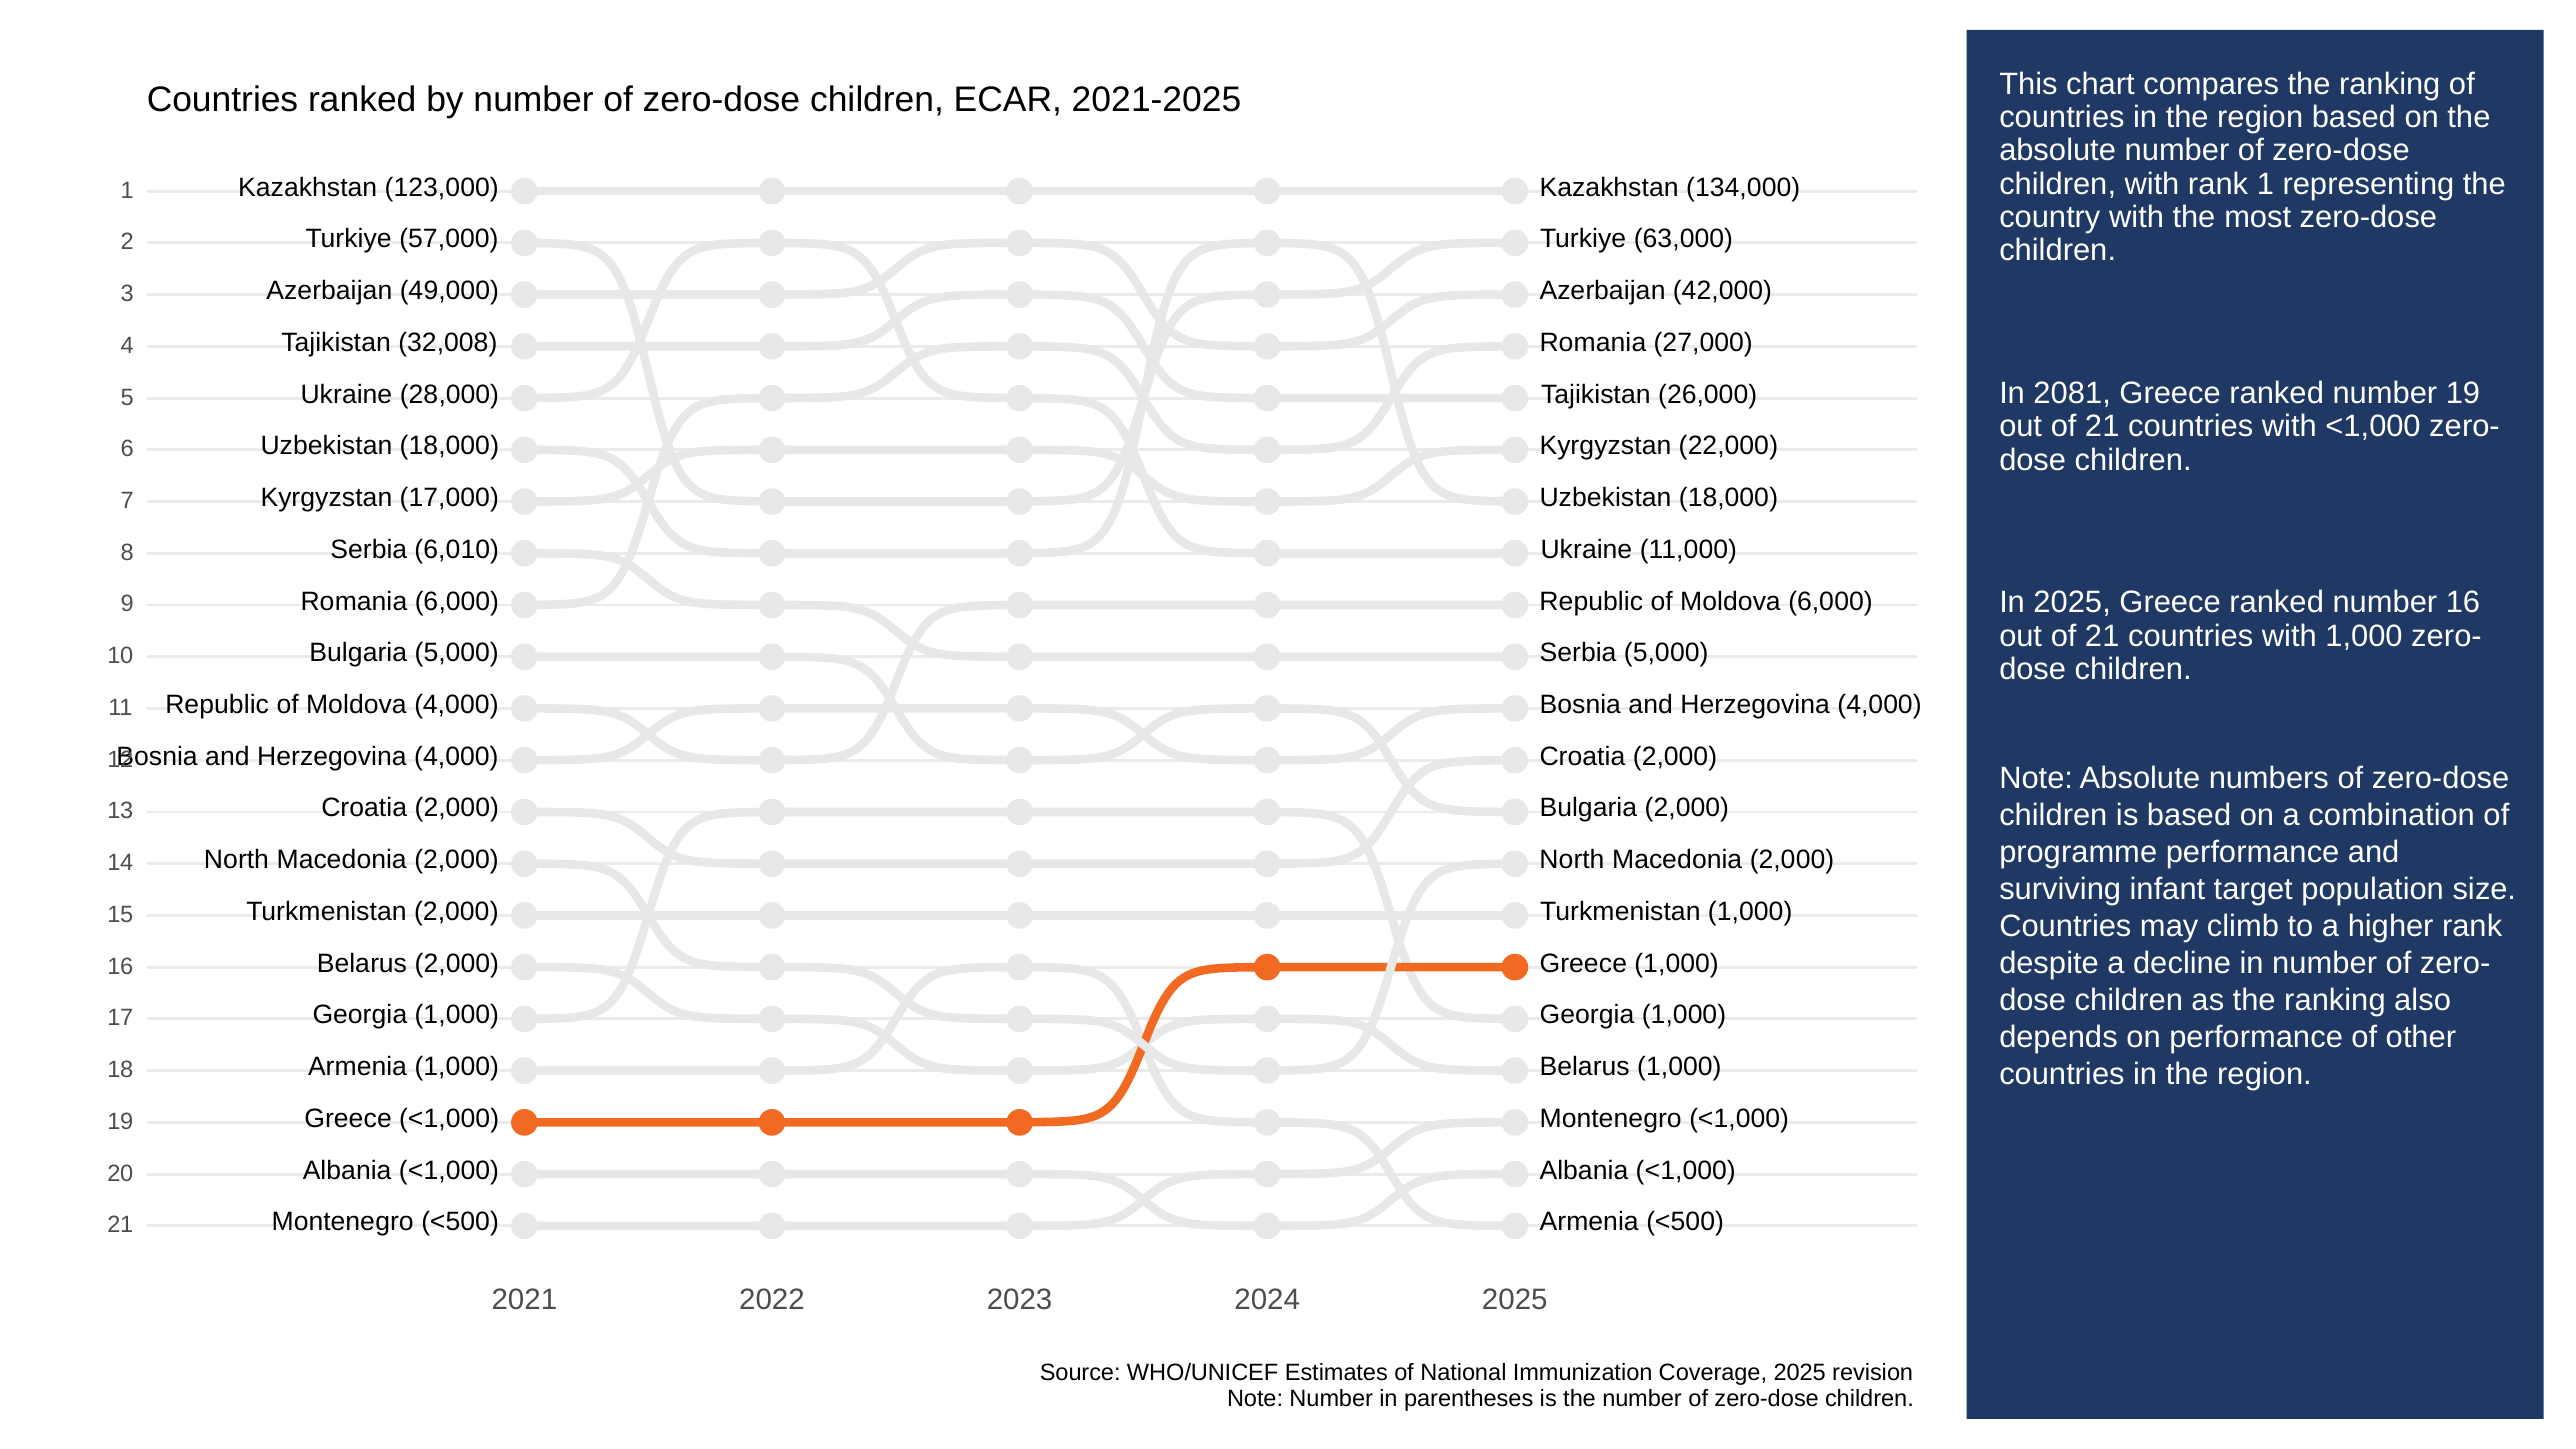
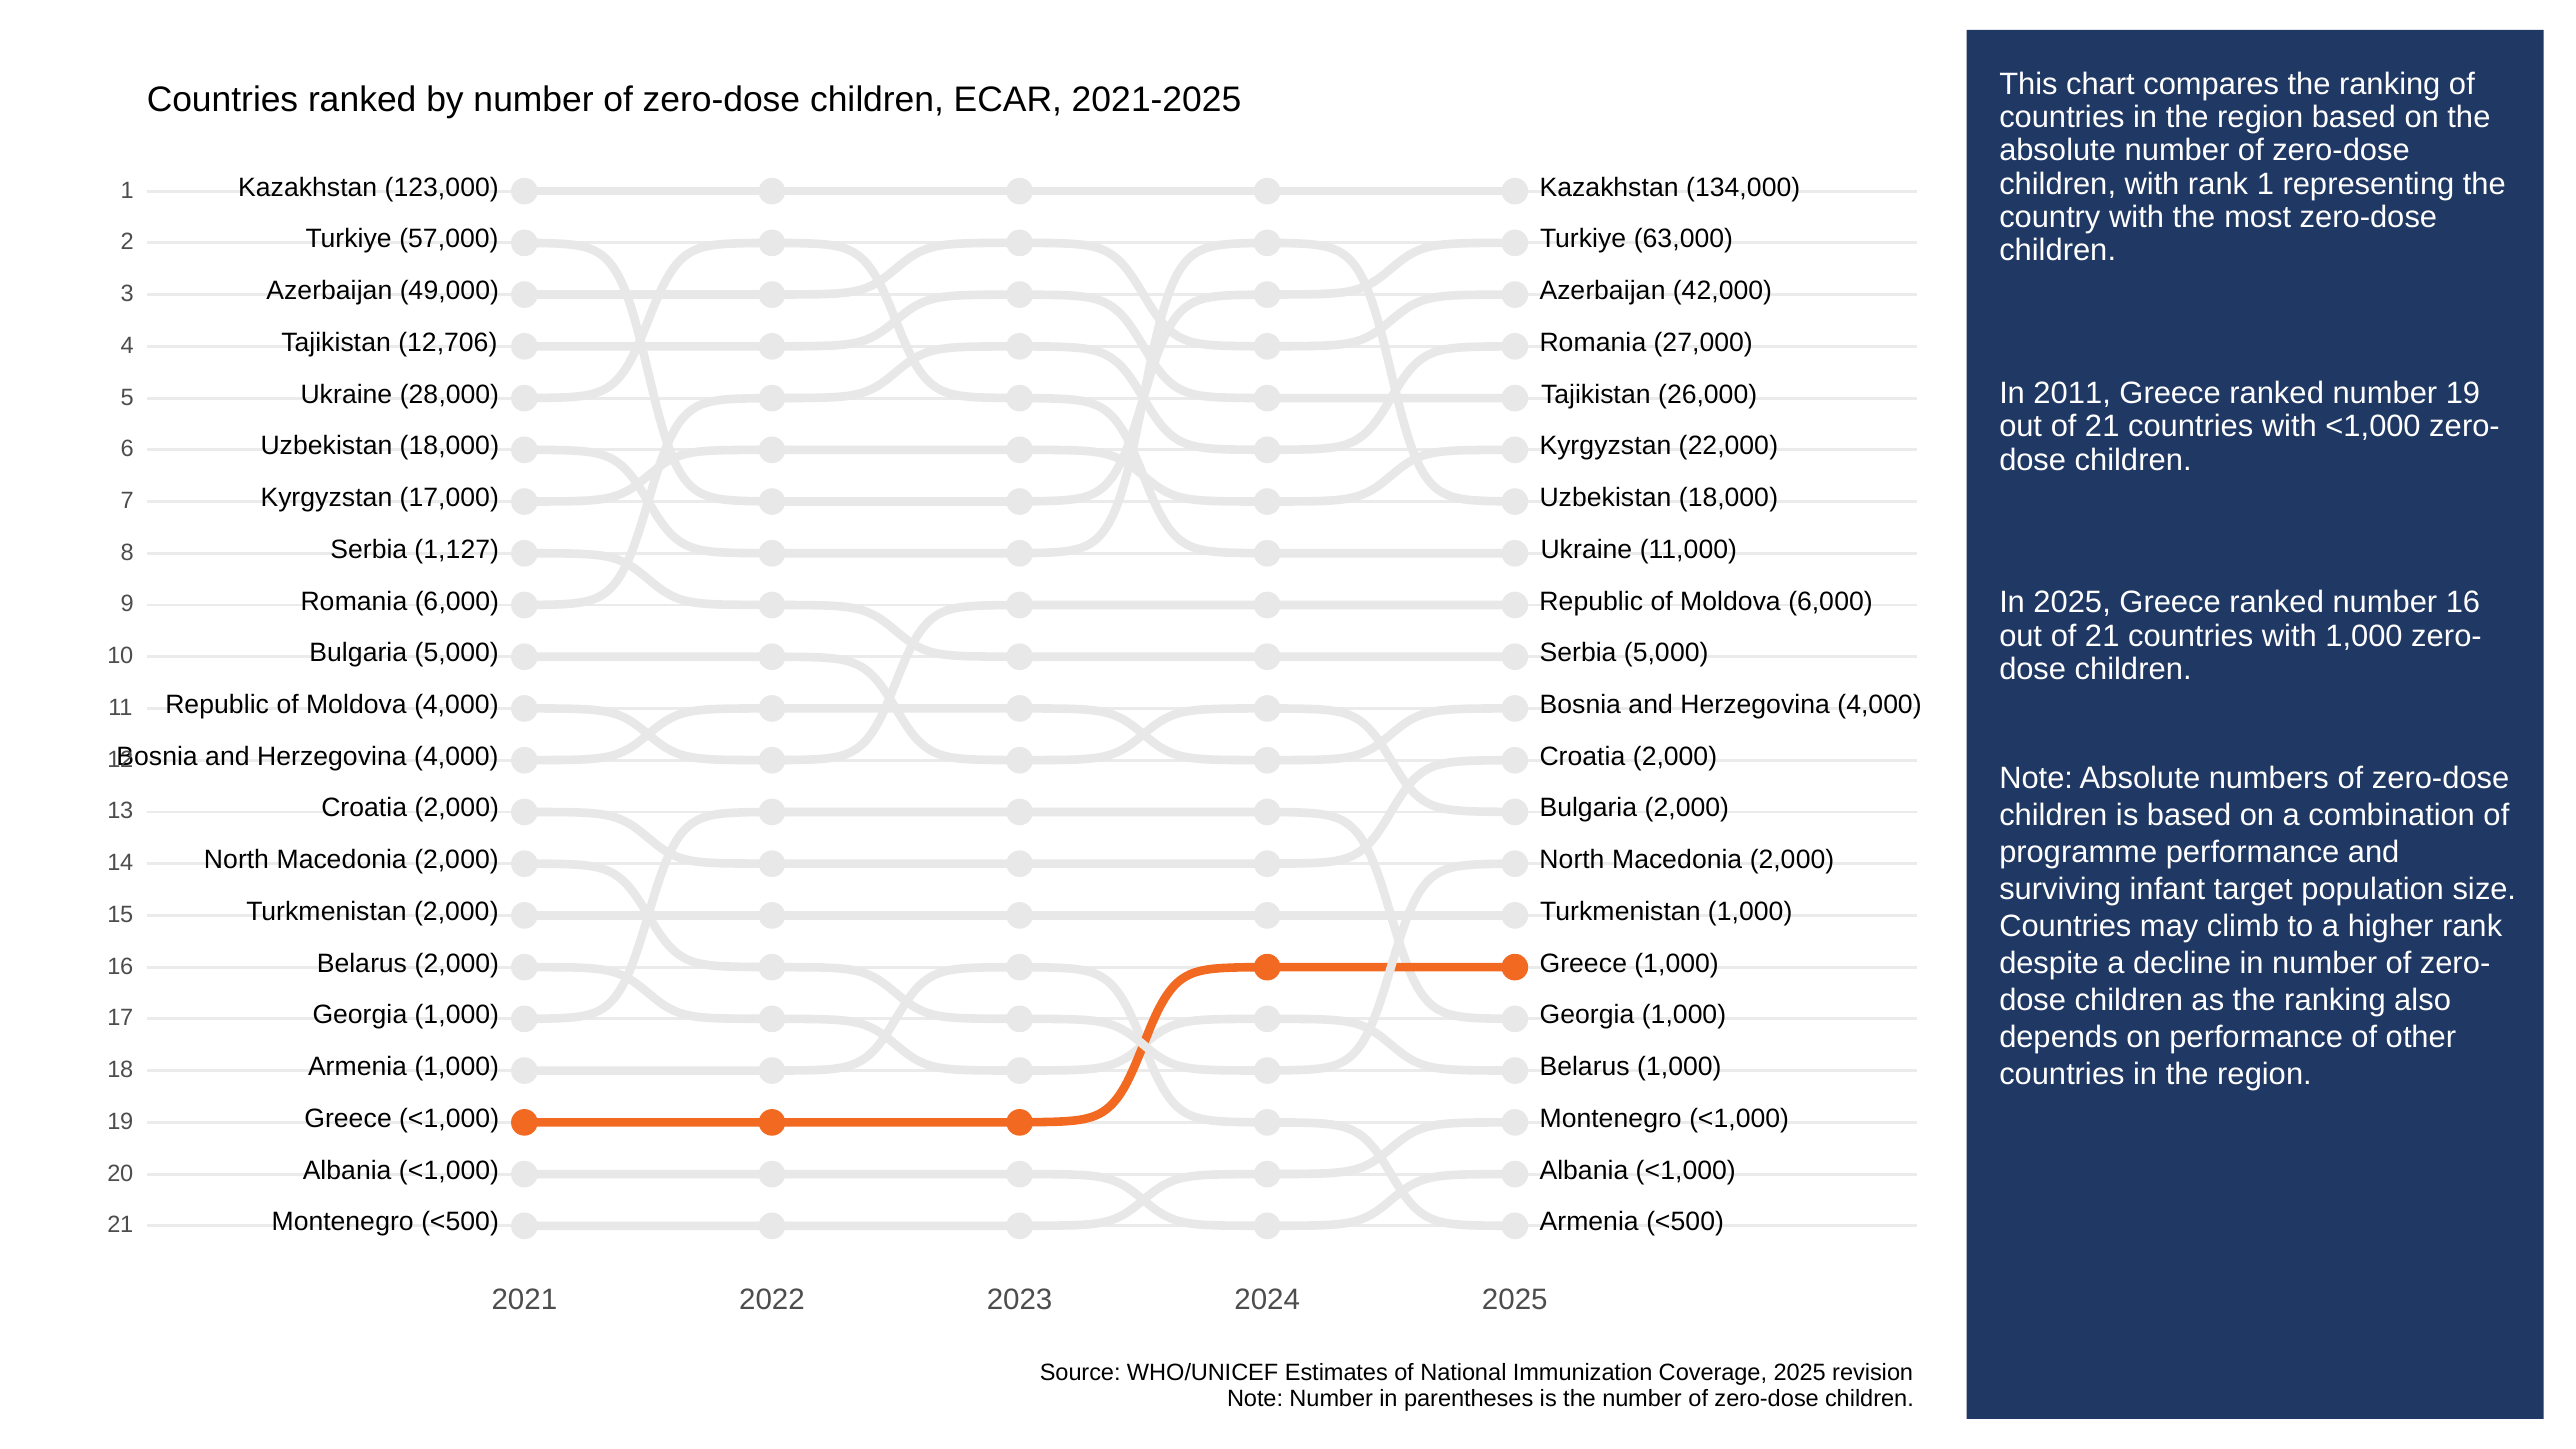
32,008: 32,008 -> 12,706 (448, 343)
2081: 2081 -> 2011 (2072, 393)
6,010: 6,010 -> 1,127 (457, 550)
